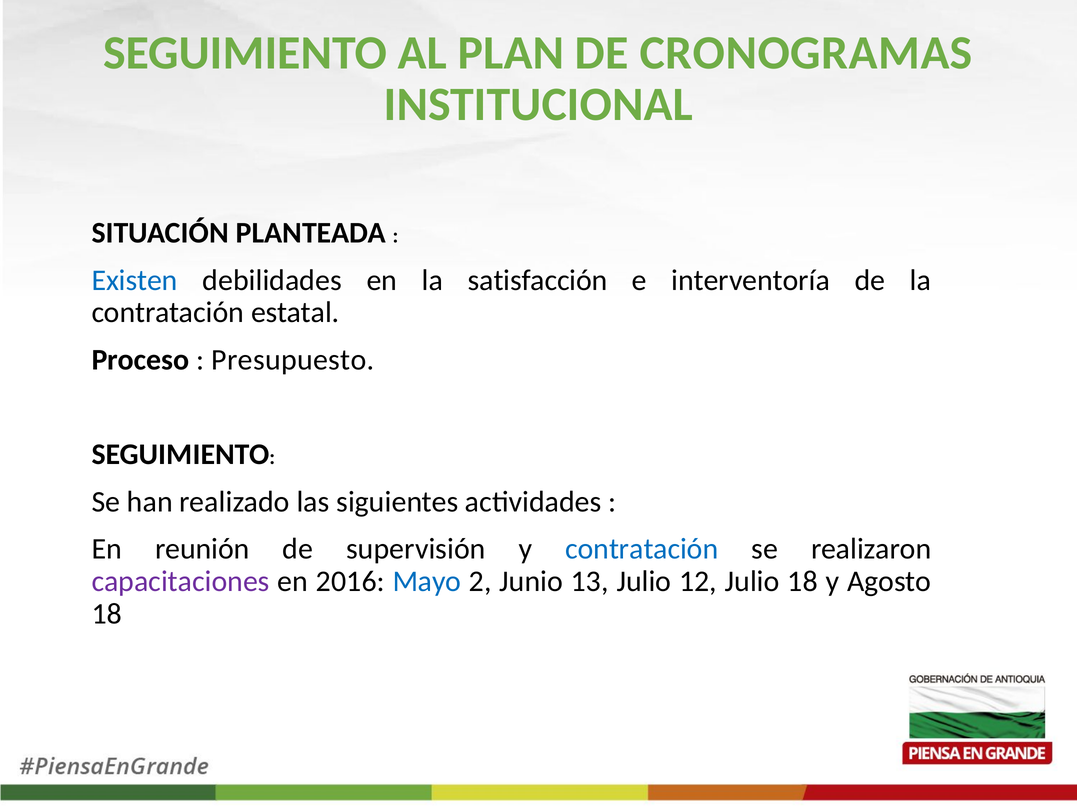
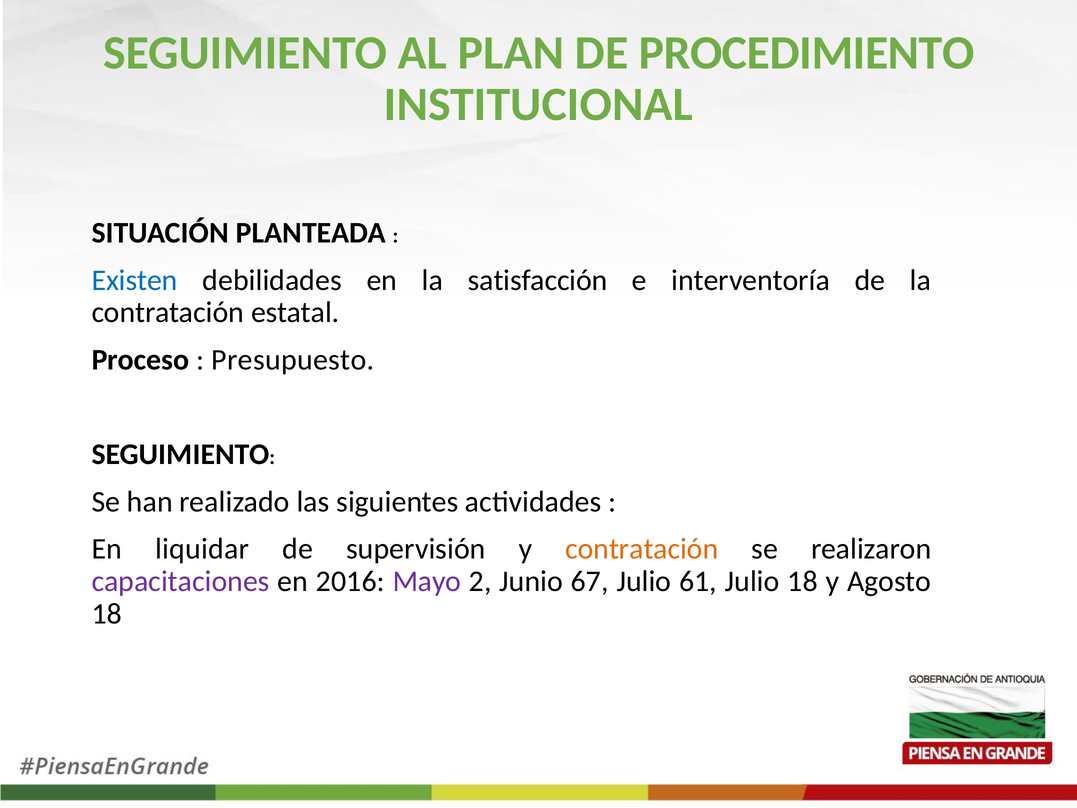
CRONOGRAMAS: CRONOGRAMAS -> PROCEDIMIENTO (807, 53)
reunión: reunión -> liquidar (202, 549)
contratación colour: blue -> orange (642, 549)
Mayo colour: blue -> purple (427, 581)
13: 13 -> 67 (590, 581)
12: 12 -> 61 (698, 581)
